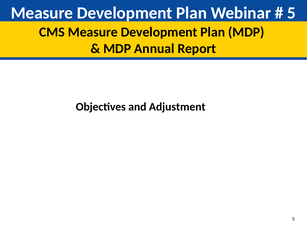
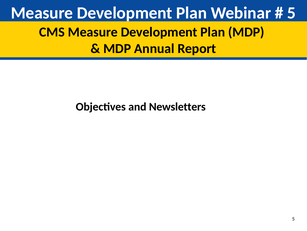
Adjustment: Adjustment -> Newsletters (177, 106)
